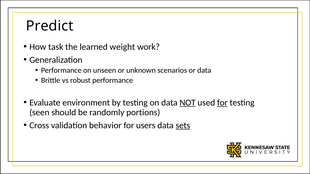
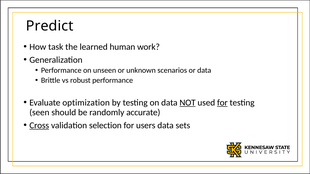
weight: weight -> human (122, 47)
environment: environment -> optimization (86, 103)
portions: portions -> accurate (143, 113)
Cross underline: none -> present (39, 126)
behavior: behavior -> selection (105, 126)
sets underline: present -> none (183, 126)
